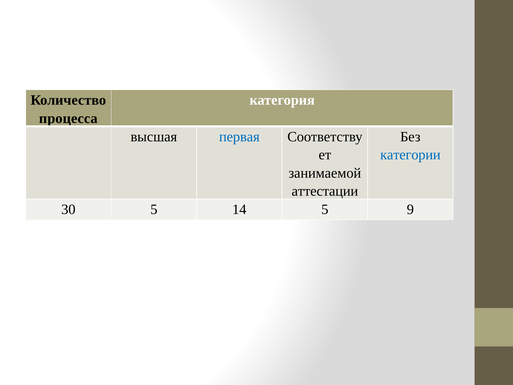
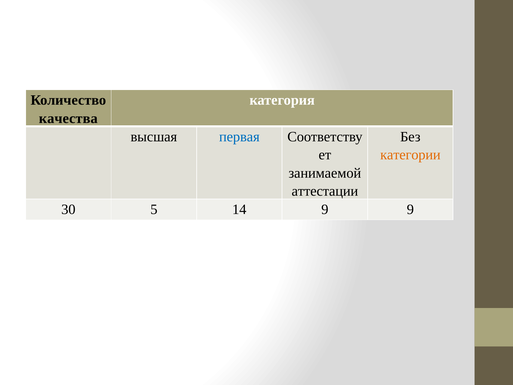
процесса: процесса -> качества (68, 118)
категории colour: blue -> orange (410, 155)
14 5: 5 -> 9 (325, 209)
